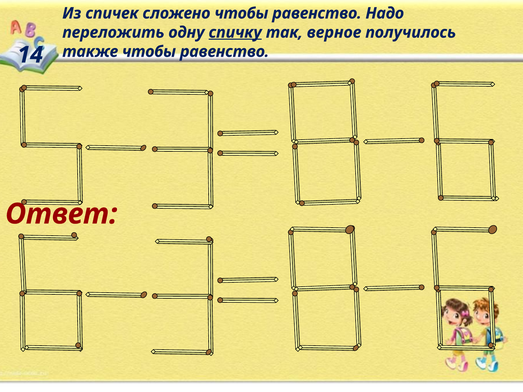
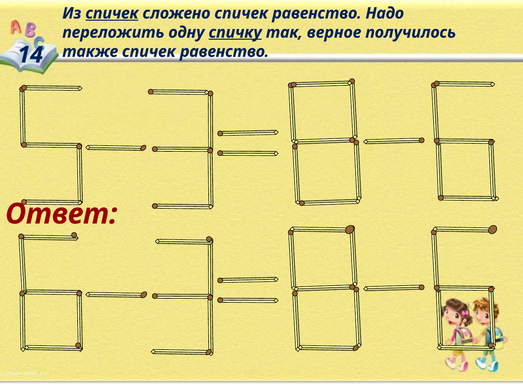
спичек underline: none -> present (112, 13)
сложено чтобы: чтобы -> спичек (241, 13)
также чтобы: чтобы -> спичек (149, 52)
